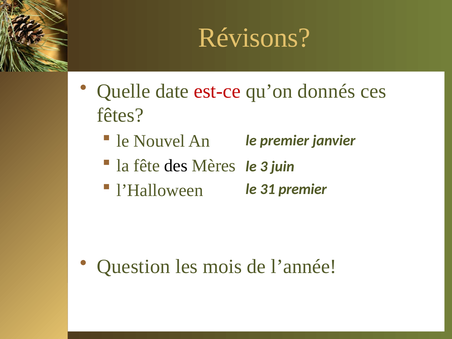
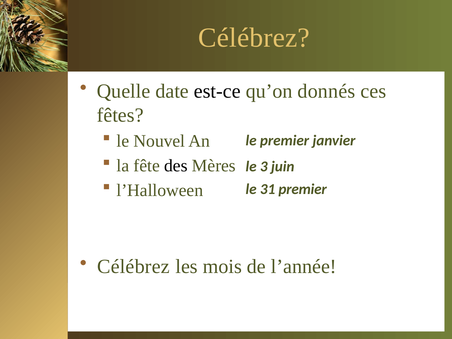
Révisons: Révisons -> Célébrez (254, 38)
est-ce colour: red -> black (217, 91)
Question: Question -> Célébrez (134, 266)
